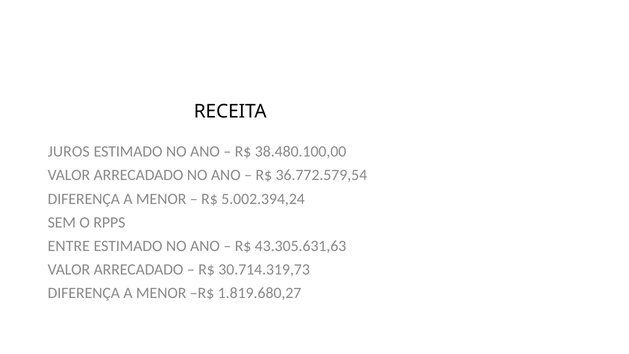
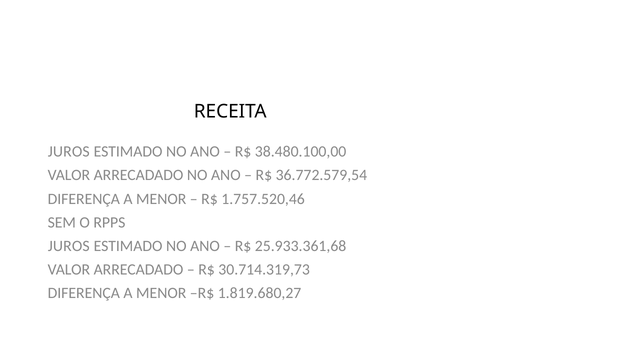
5.002.394,24: 5.002.394,24 -> 1.757.520,46 (263, 199)
ENTRE: ENTRE -> JUROS (69, 246)
43.305.631,63: 43.305.631,63 -> 25.933.361,68 (301, 246)
